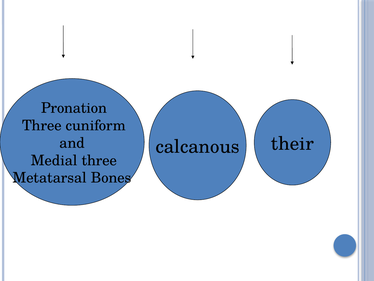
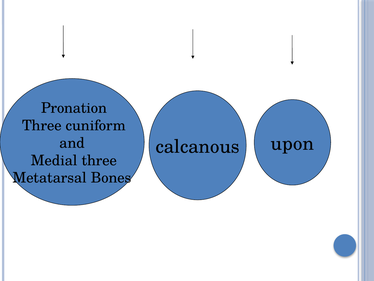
their: their -> upon (292, 143)
